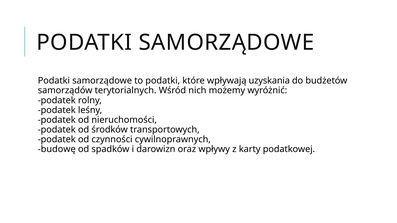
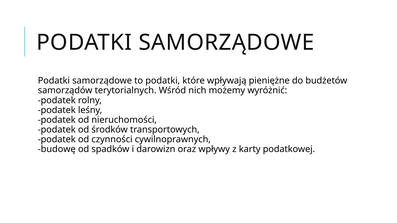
uzyskania: uzyskania -> pieniężne (269, 81)
